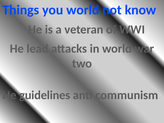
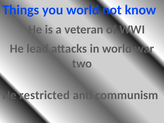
guidelines: guidelines -> restricted (45, 95)
